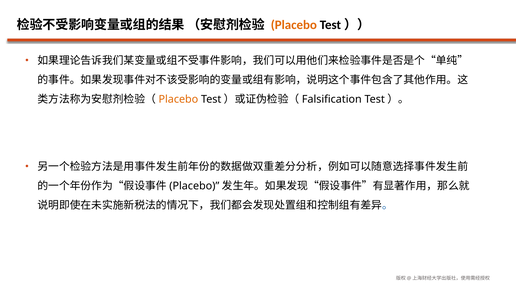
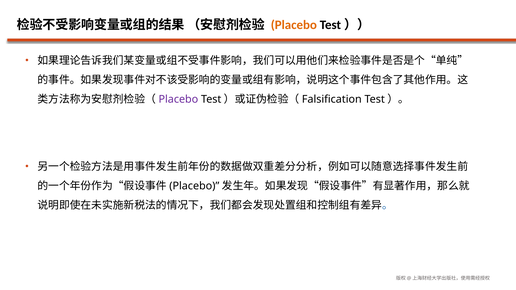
Placebo colour: orange -> purple (178, 99)
